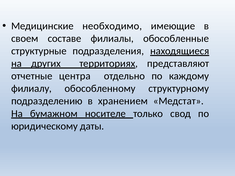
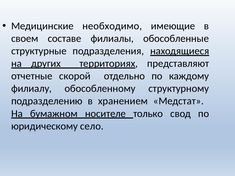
центра: центра -> скорой (75, 76)
даты: даты -> село (92, 126)
